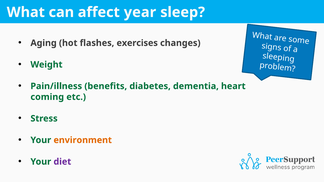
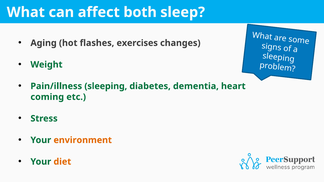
year: year -> both (140, 12)
Pain/illness benefits: benefits -> sleeping (106, 86)
diet colour: purple -> orange (62, 162)
